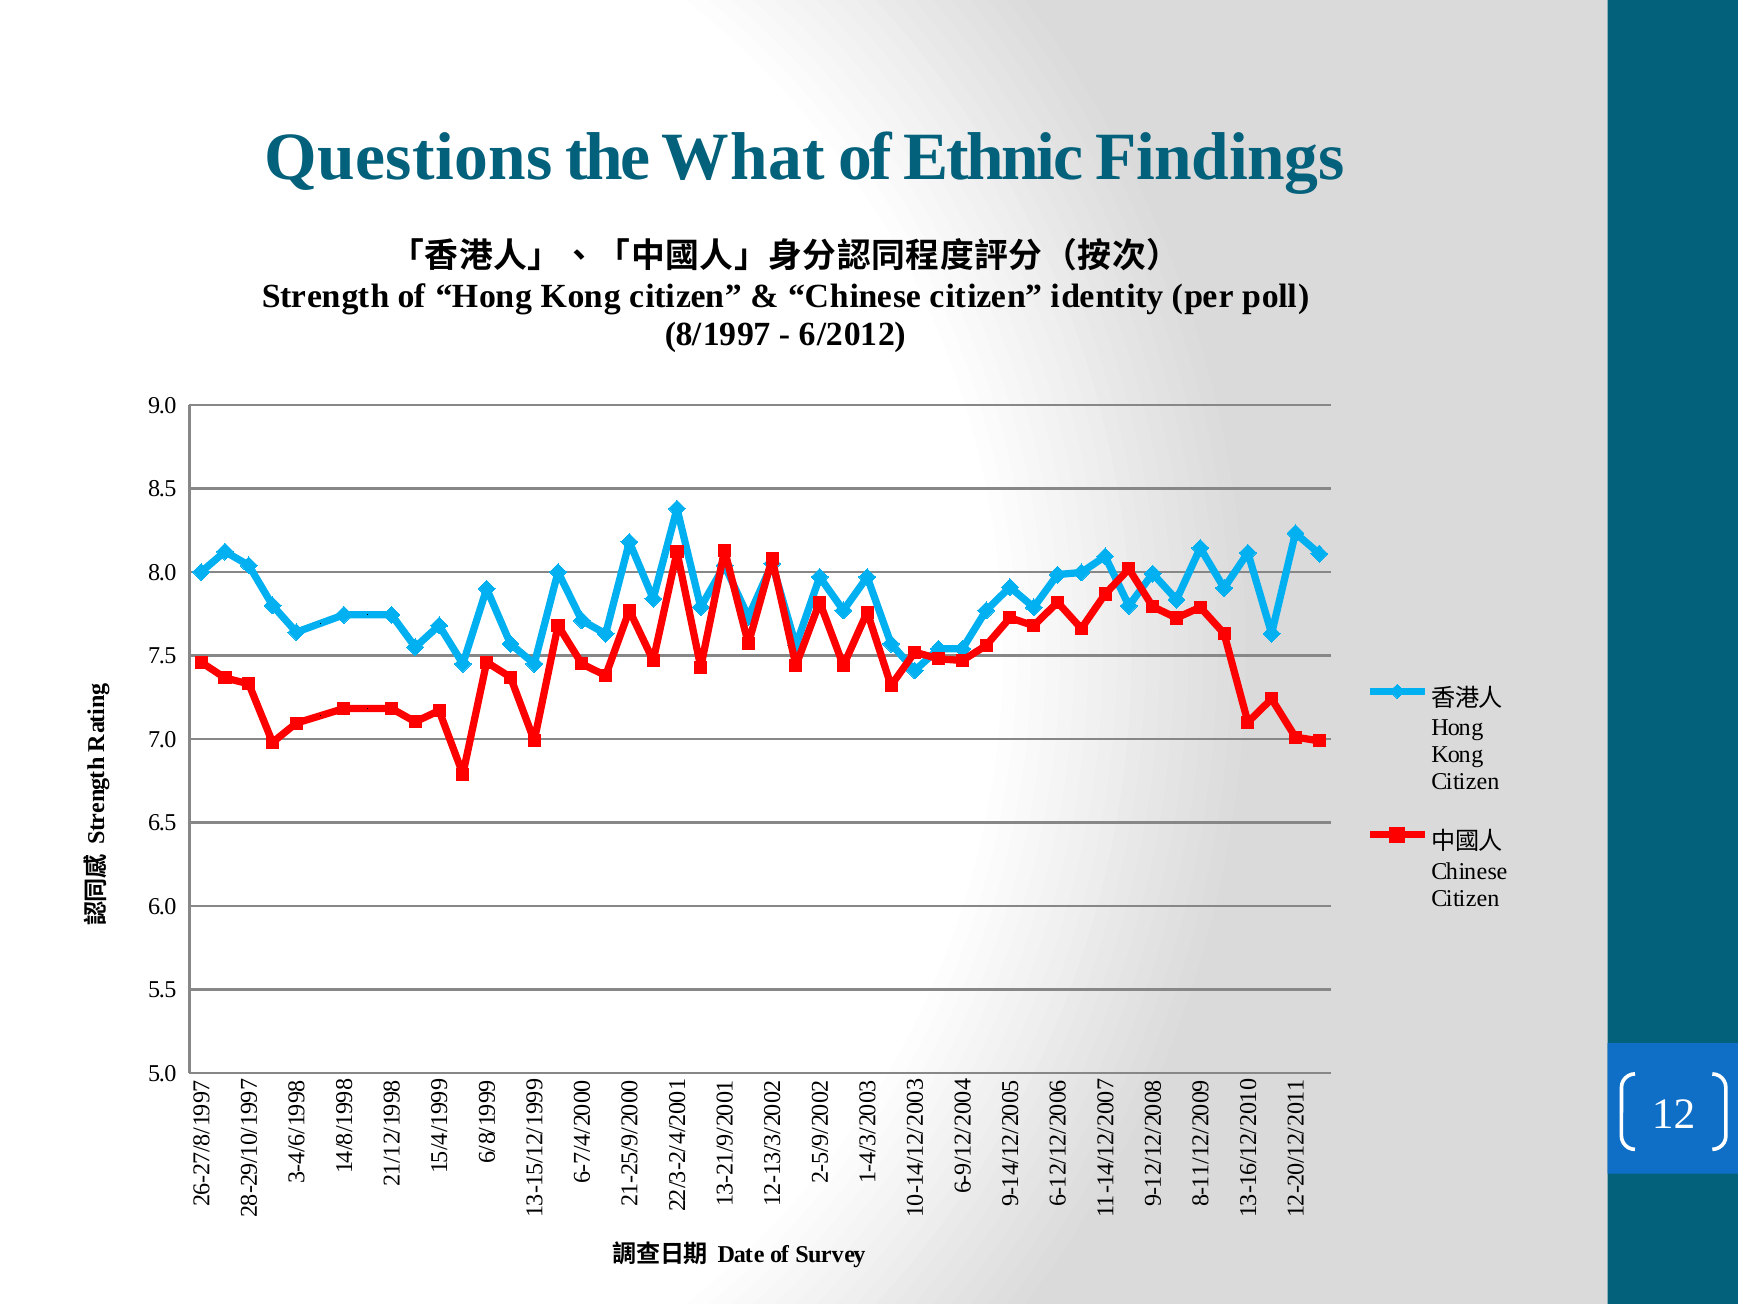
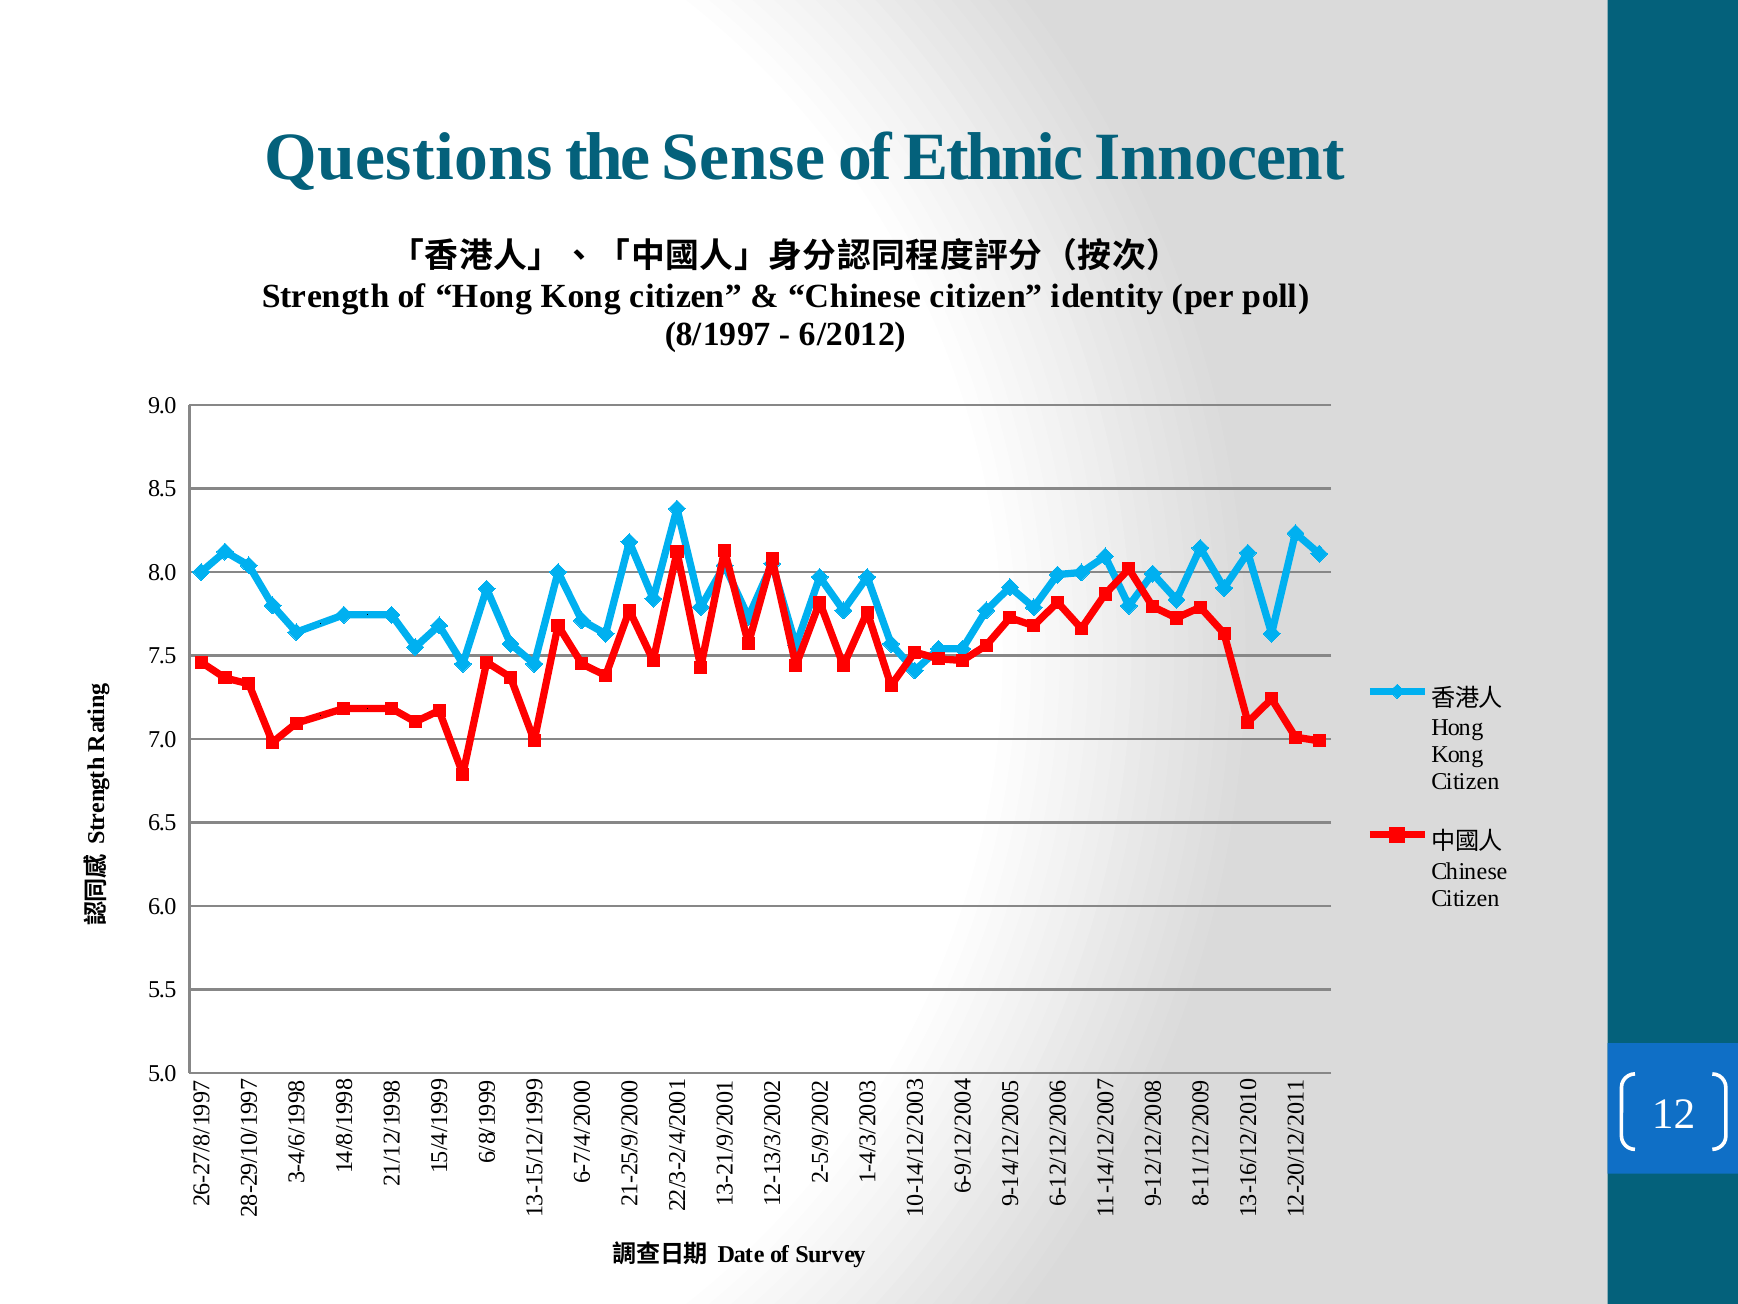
What: What -> Sense (744, 157)
Findings: Findings -> Innocent (1220, 157)
